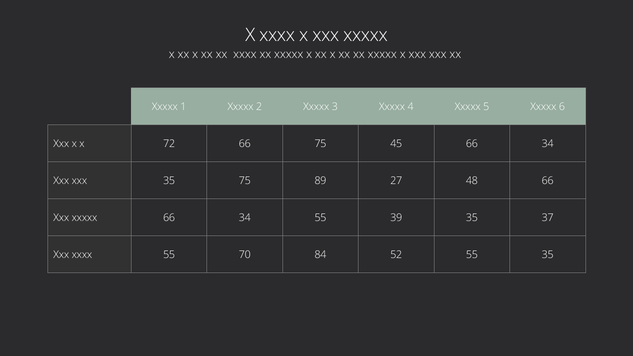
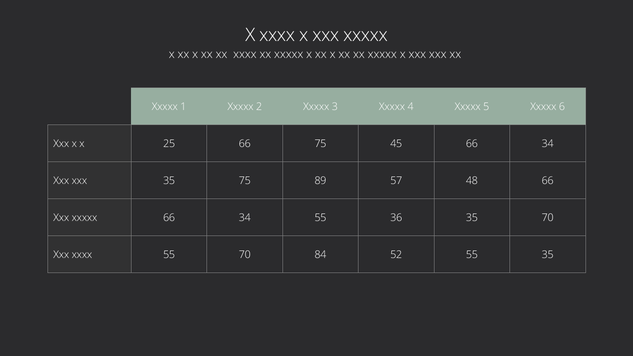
72: 72 -> 25 (169, 144)
27: 27 -> 57 (396, 181)
39: 39 -> 36 (396, 218)
35 37: 37 -> 70 (548, 218)
